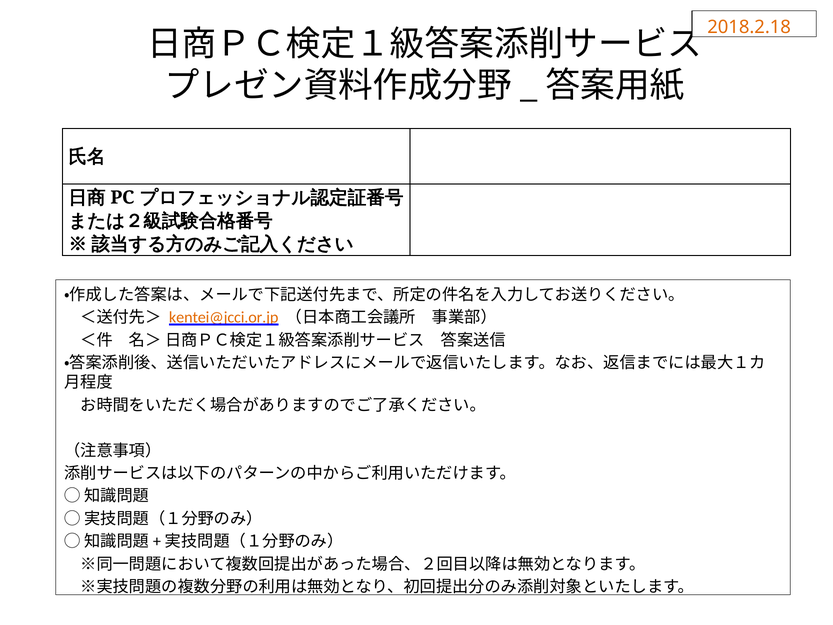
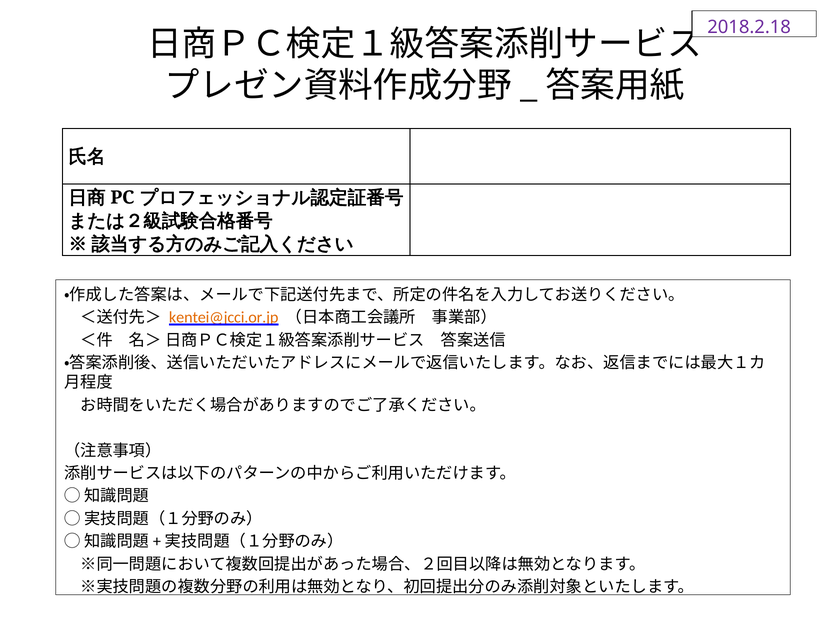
2018.2.18 colour: orange -> purple (749, 27)
